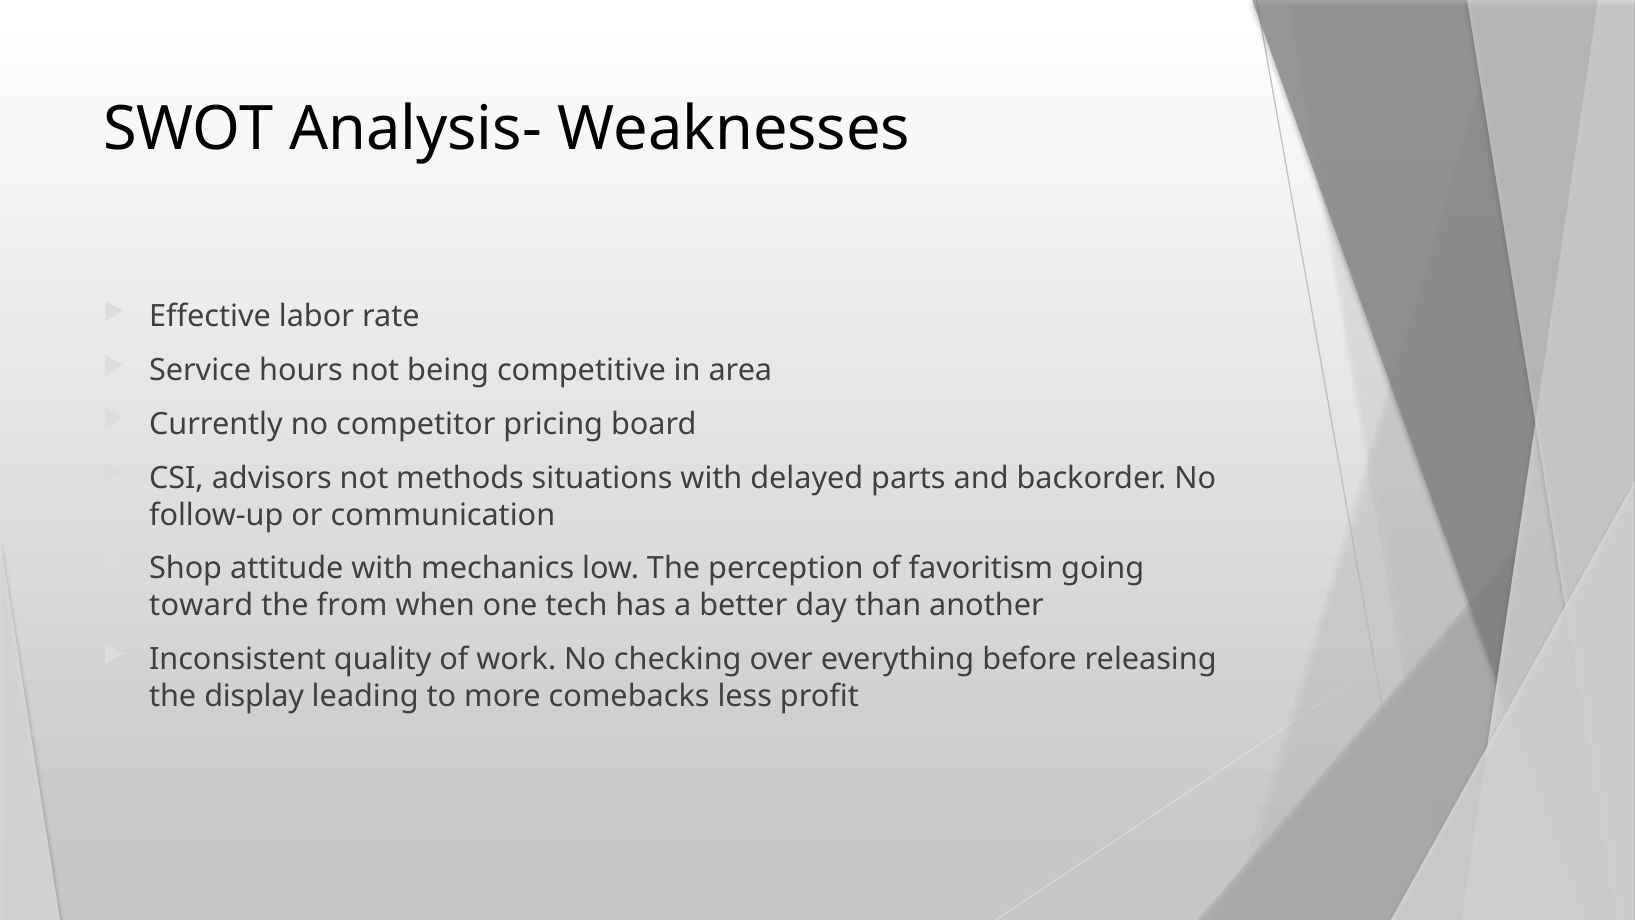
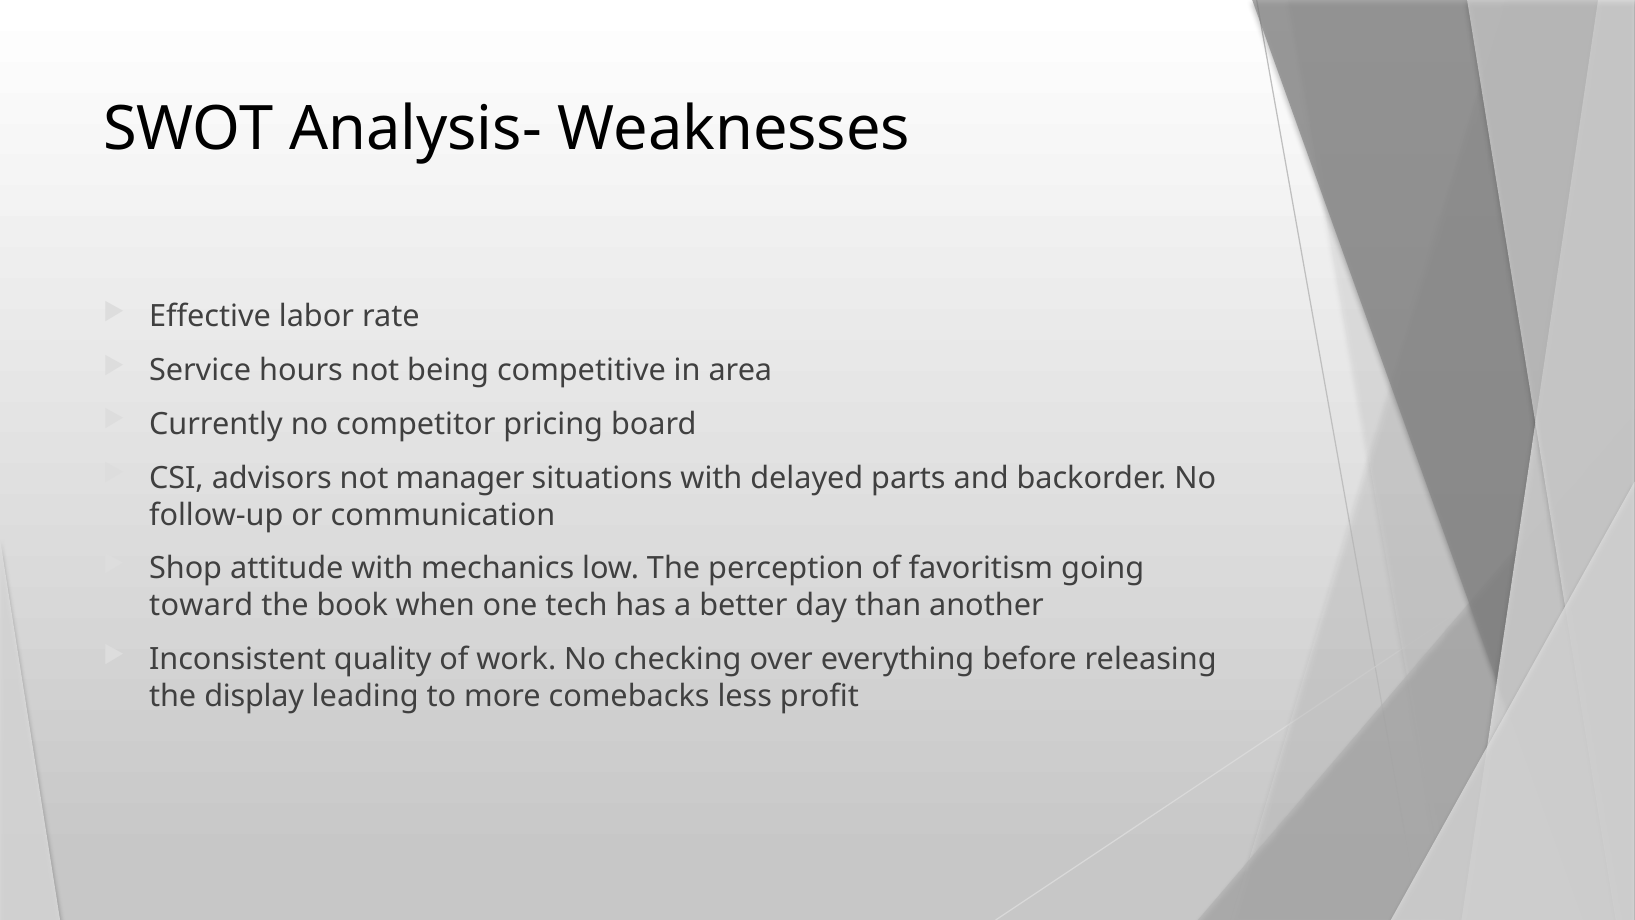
methods: methods -> manager (460, 478)
from: from -> book (352, 605)
